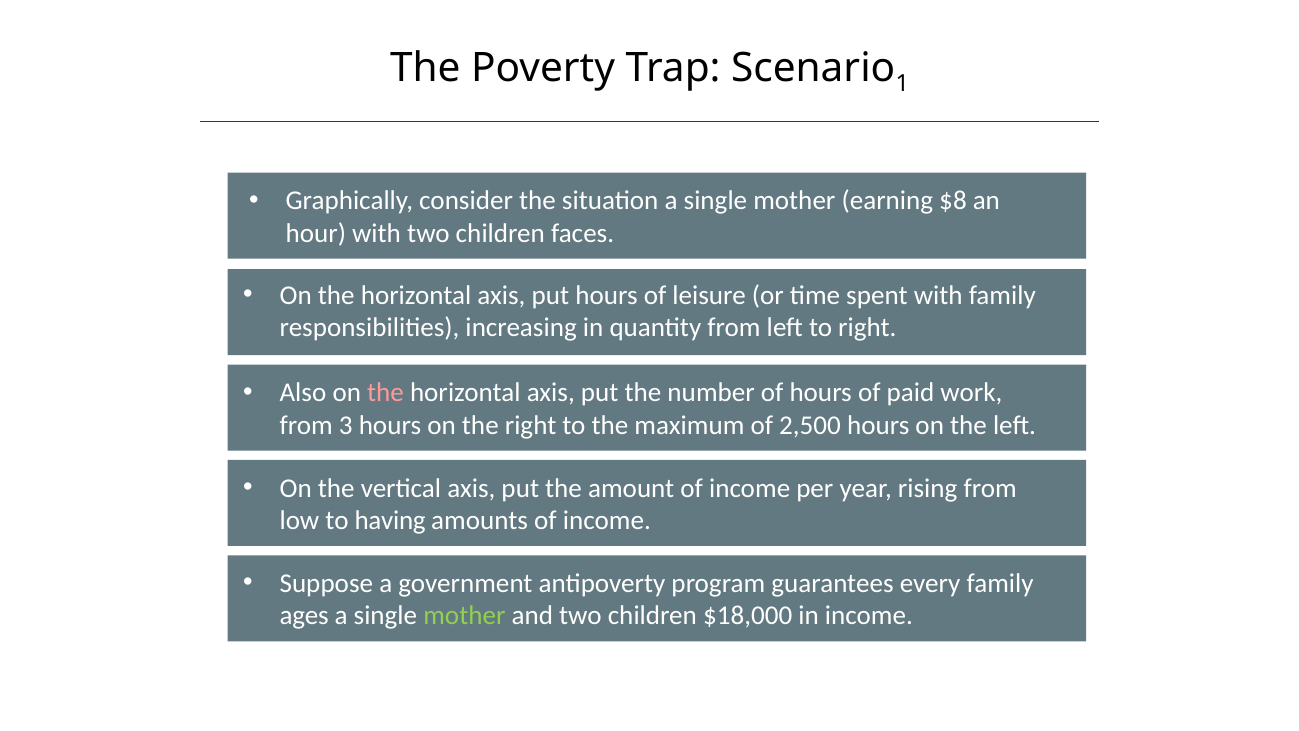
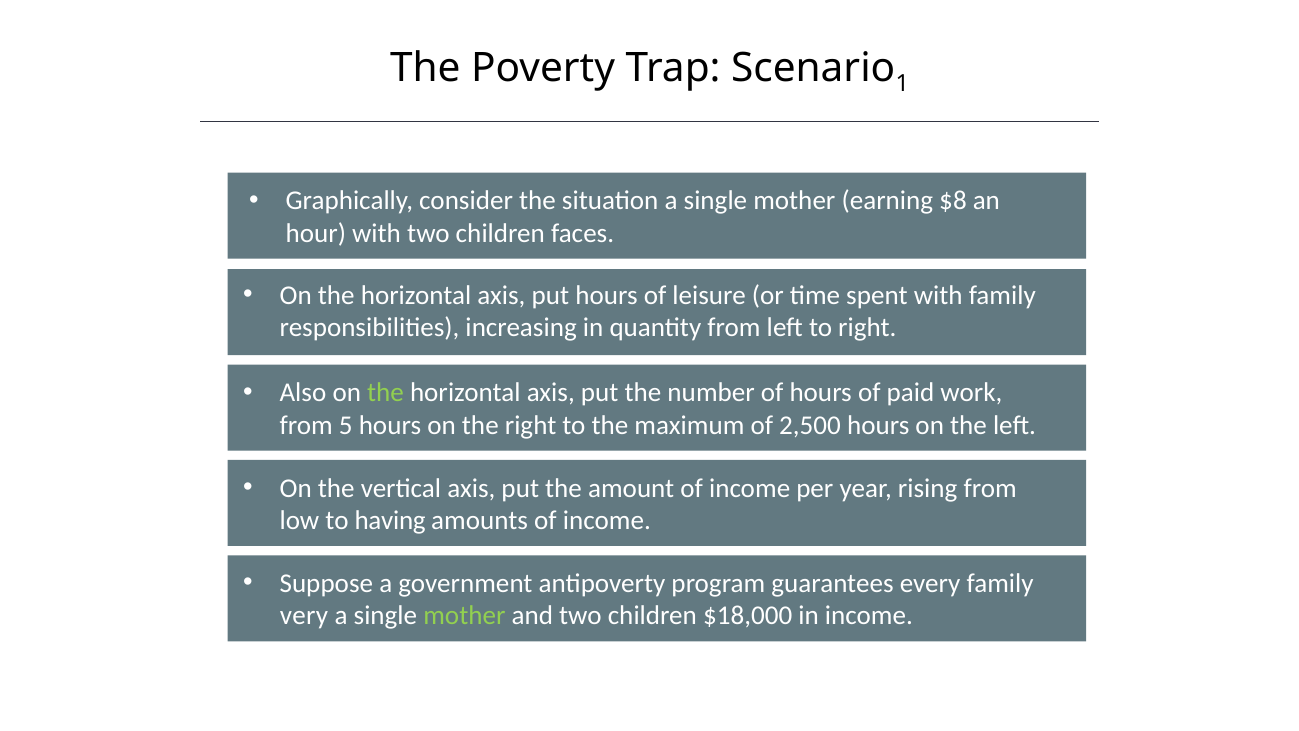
the colour: pink -> light green (385, 393)
3: 3 -> 5 (346, 425)
ages: ages -> very (304, 616)
